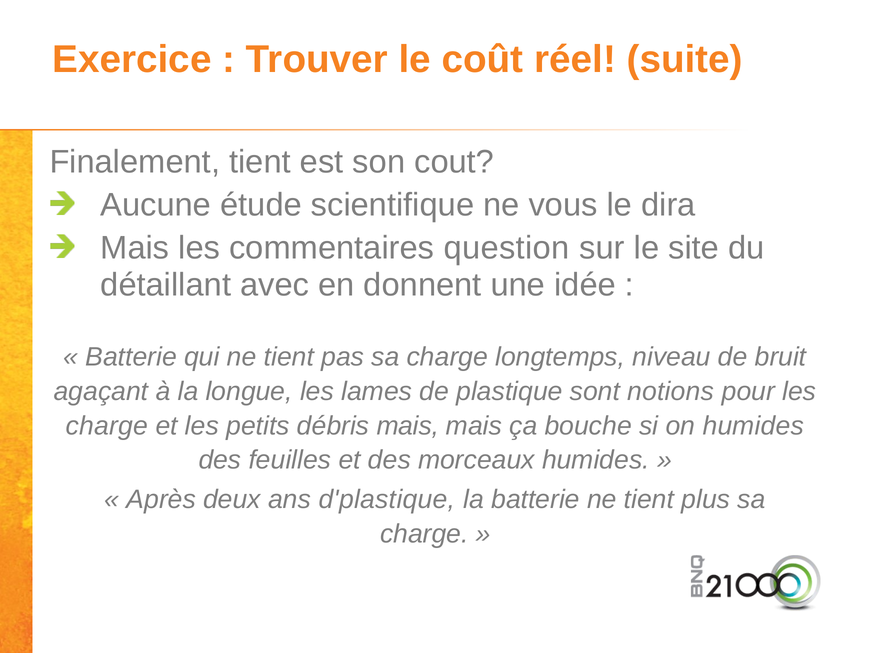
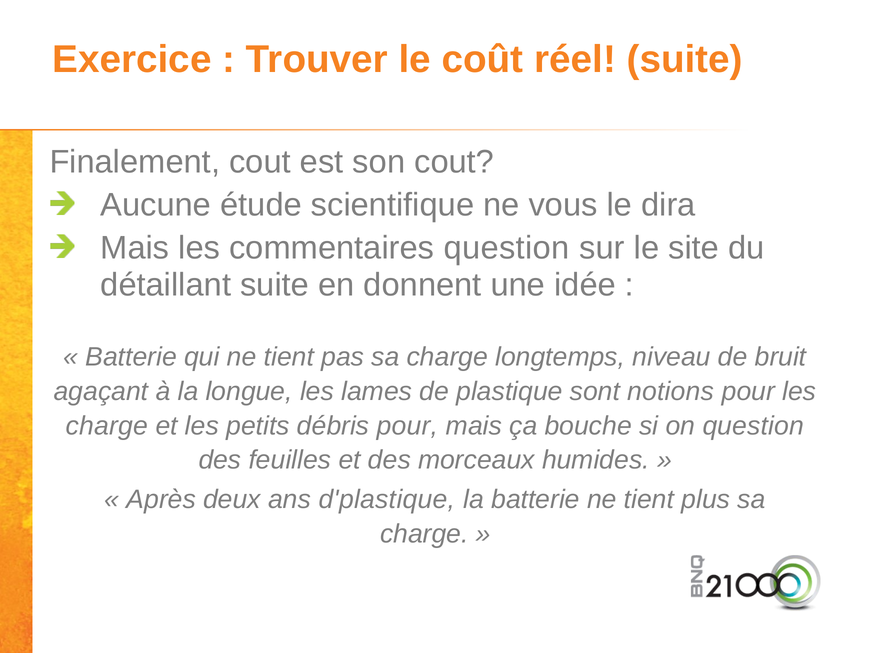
Finalement tient: tient -> cout (260, 162)
détaillant avec: avec -> suite (275, 285)
débris mais: mais -> pour (408, 426)
on humides: humides -> question (753, 426)
